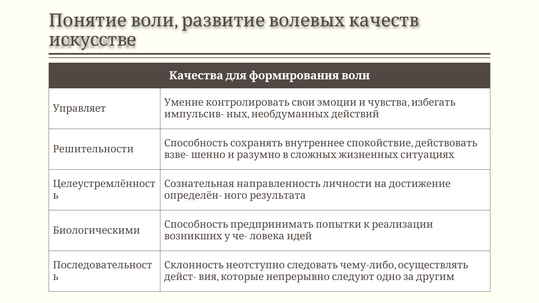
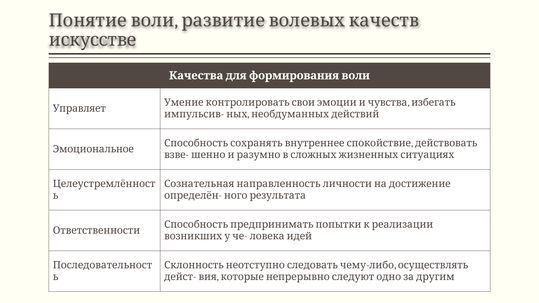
Решительности: Решительности -> Эмоциональное (93, 149)
Биологическими: Биологическими -> Ответственности (96, 231)
